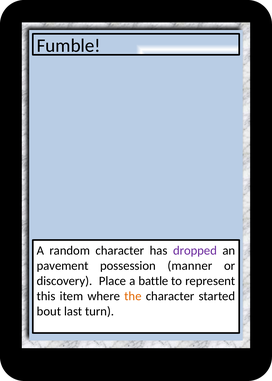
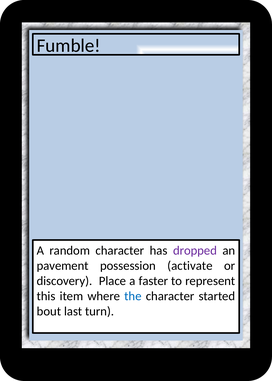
manner: manner -> activate (190, 266)
battle: battle -> faster (153, 281)
the colour: orange -> blue (133, 296)
